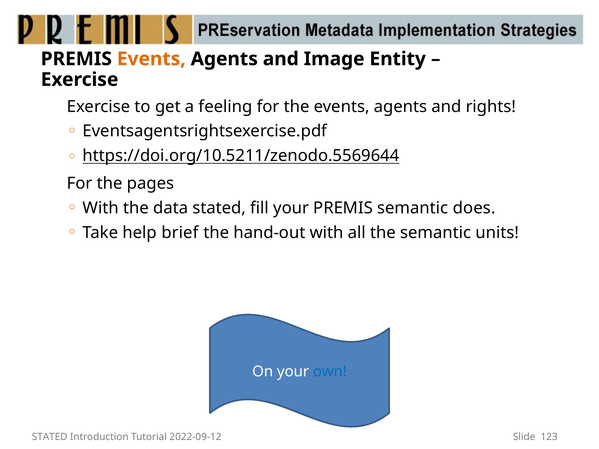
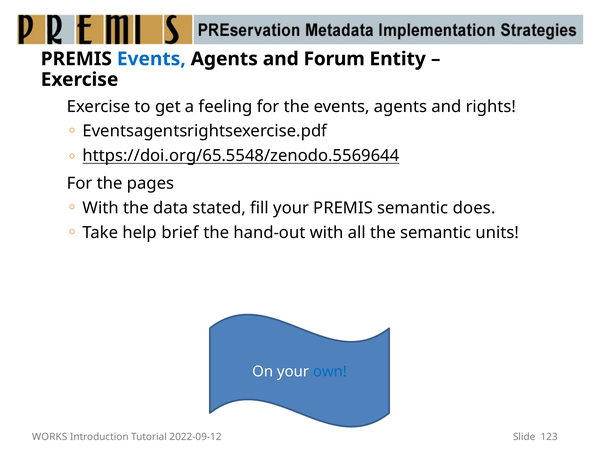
Events colour: orange -> blue (151, 59)
Image: Image -> Forum (334, 59)
https://doi.org/10.5211/zenodo.5569644: https://doi.org/10.5211/zenodo.5569644 -> https://doi.org/65.5548/zenodo.5569644 (241, 156)
STATED: STATED -> WORKS (50, 437)
